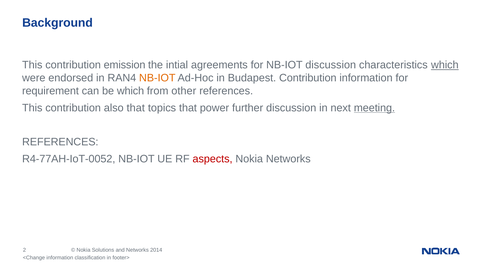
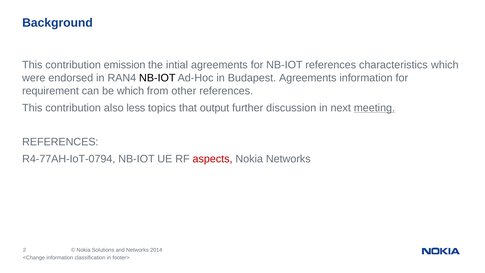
NB-IOT discussion: discussion -> references (331, 65)
which underline: present -> none (445, 65)
NB-IOT colour: orange -> black (157, 78)
Budapest Contribution: Contribution -> Agreements (308, 78)
also that: that -> less (136, 108)
power: power -> output (215, 108)
R4-77AH-IoT-0052: R4-77AH-IoT-0052 -> R4-77AH-IoT-0794 (69, 159)
